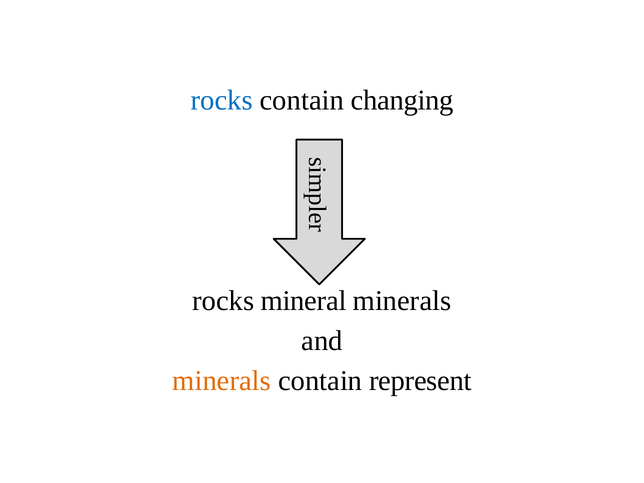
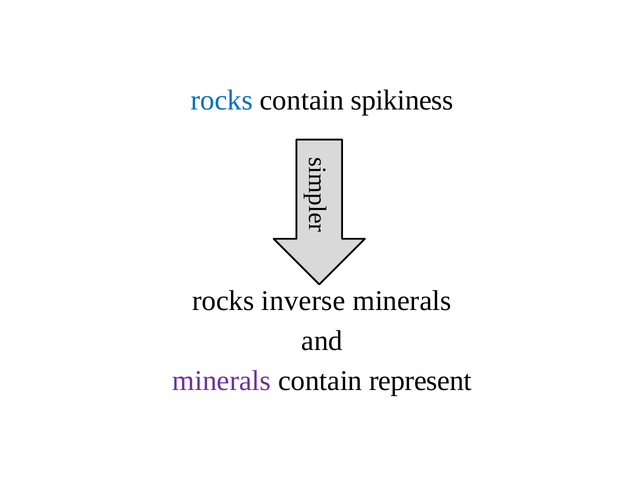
changing: changing -> spikiness (402, 100)
mineral: mineral -> inverse (303, 301)
minerals colour: orange -> purple (222, 381)
